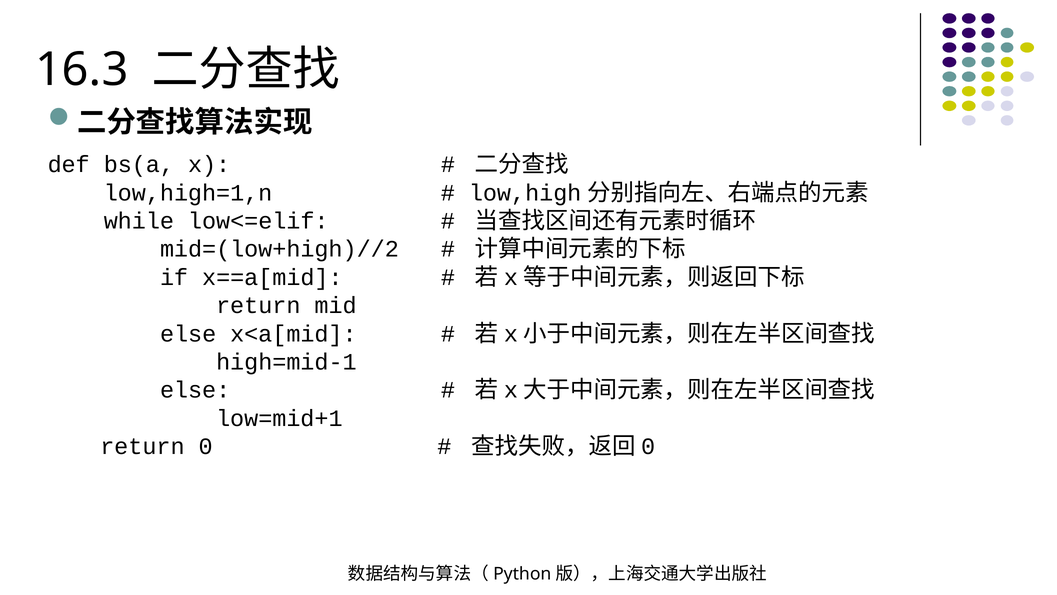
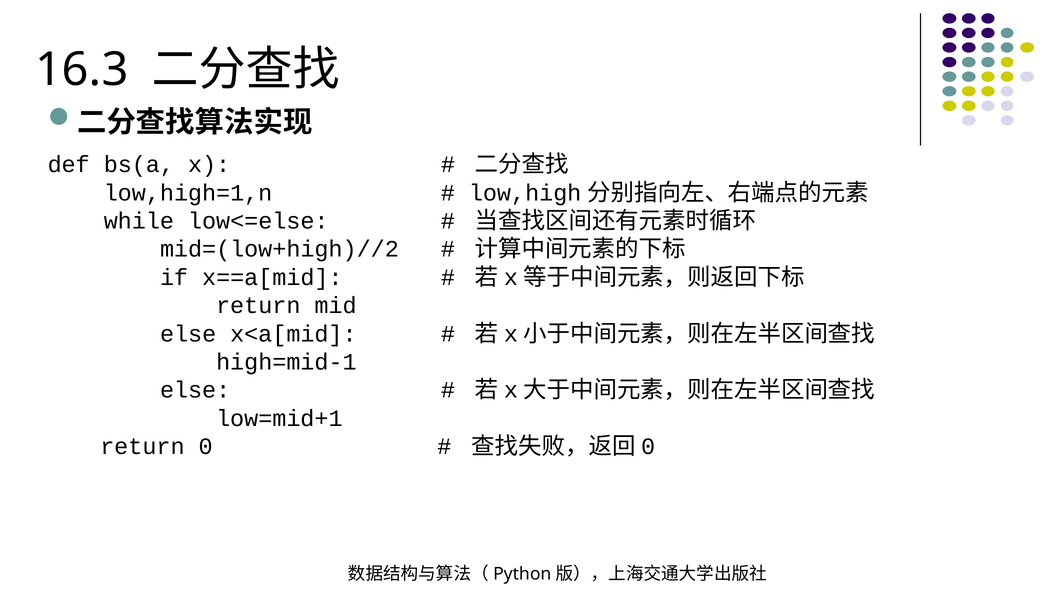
low<=elif: low<=elif -> low<=else (258, 221)
